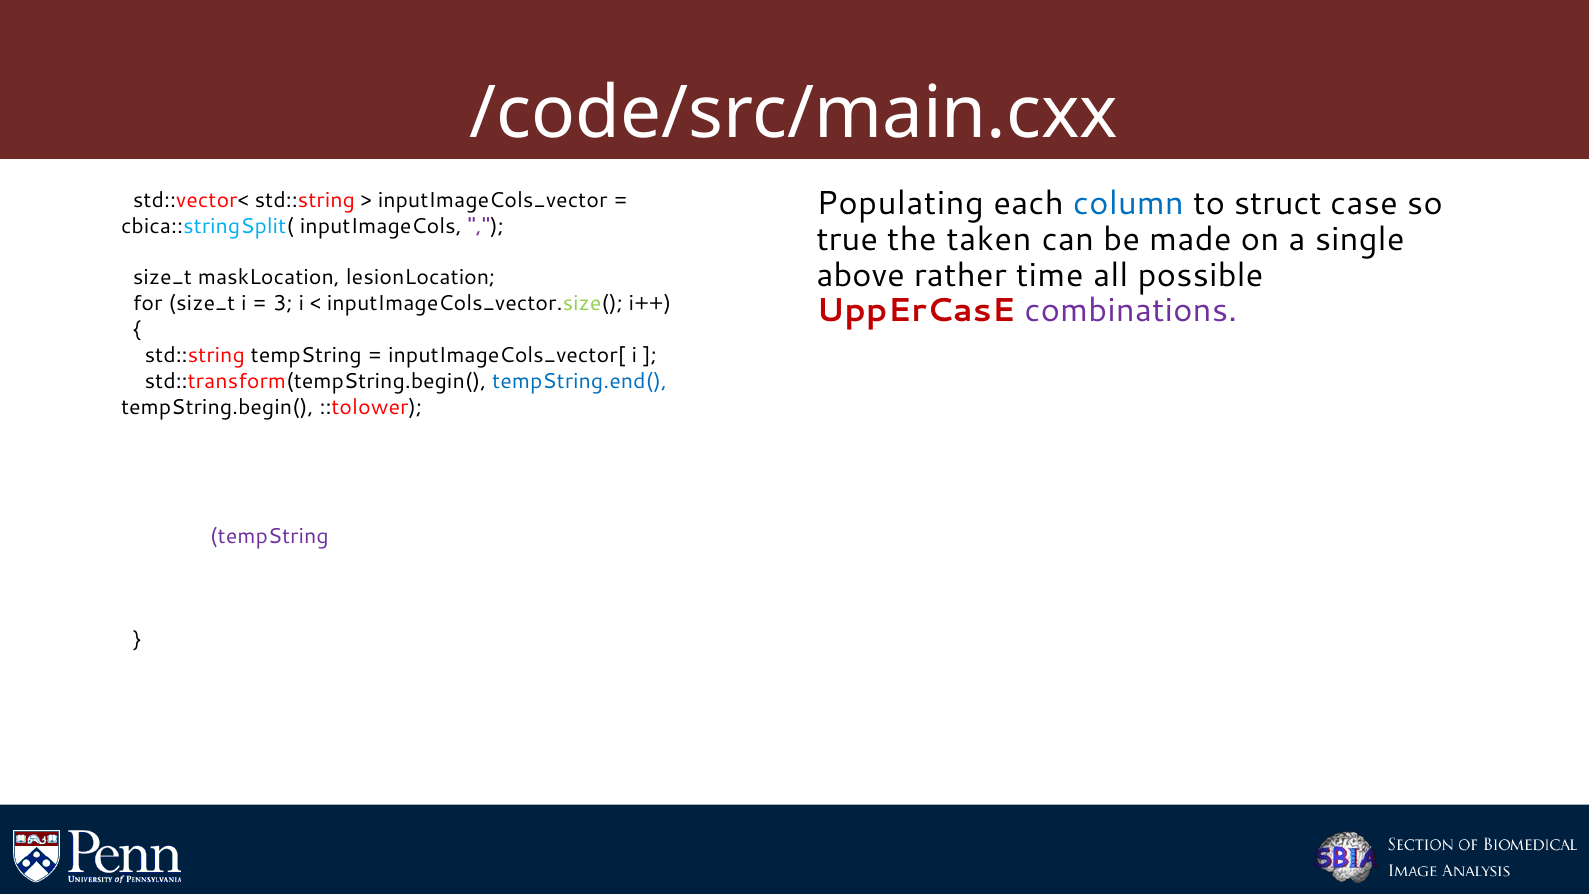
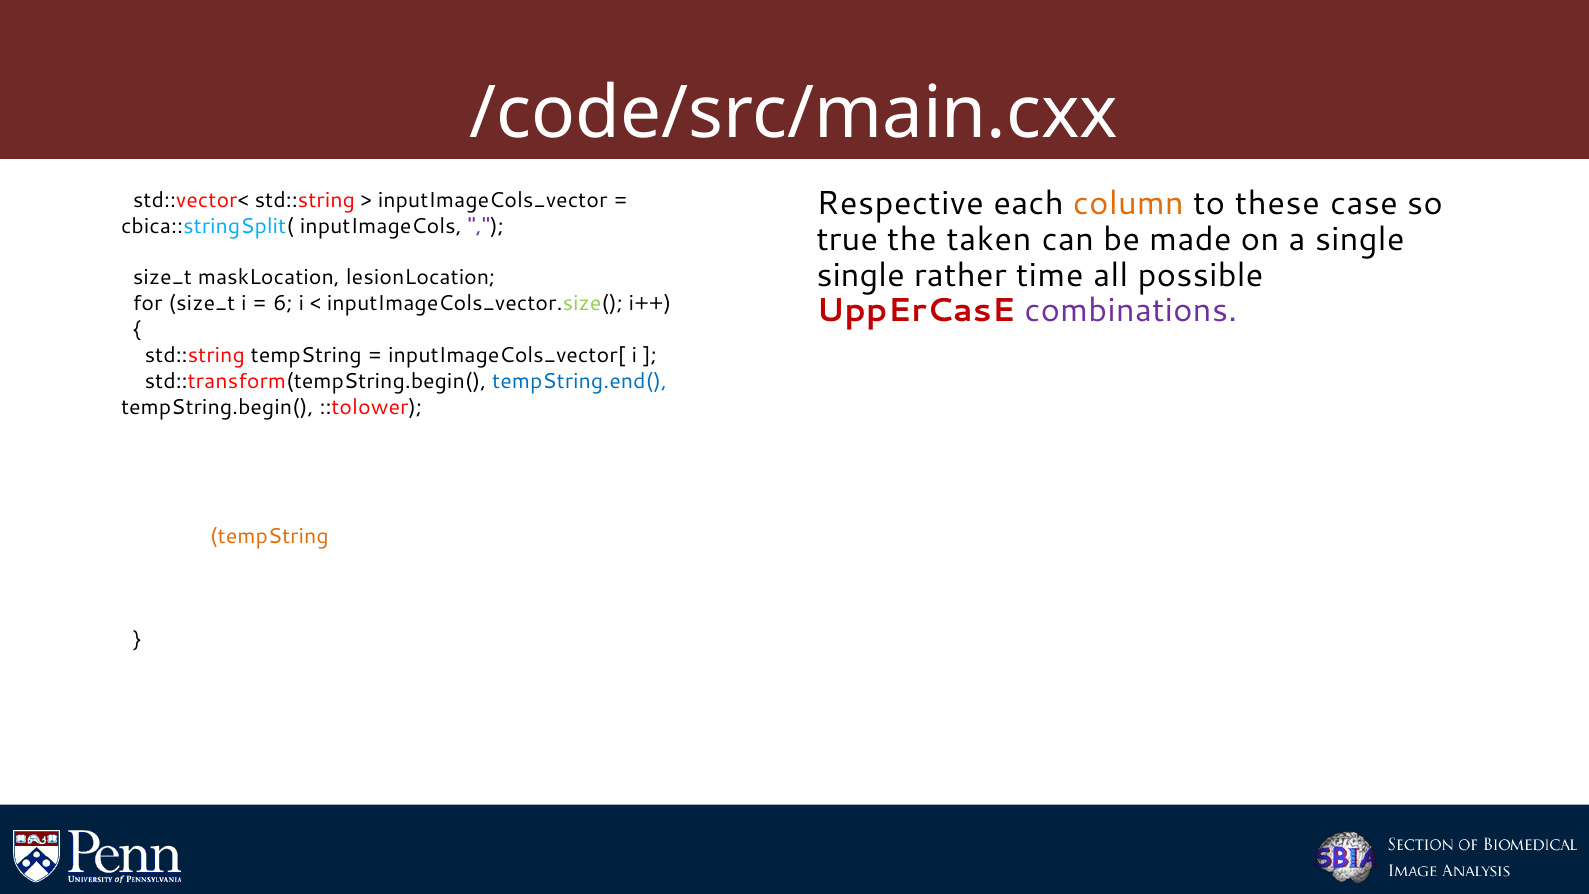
Populating: Populating -> Respective (900, 203)
column colour: blue -> orange (1128, 203)
struct: struct -> these (1277, 203)
above: above -> single (861, 275)
3: 3 -> 6 (283, 304)
tempString colour: purple -> orange (269, 536)
